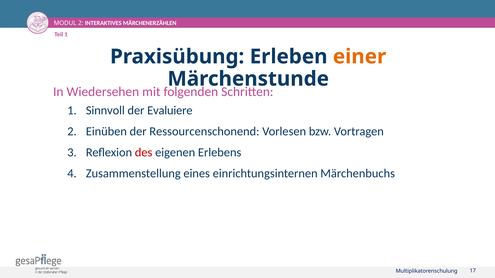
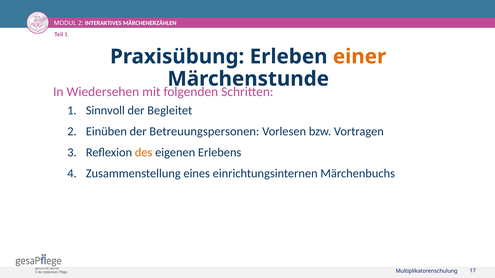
Evaluiere: Evaluiere -> Begleitet (170, 111)
Ressourcenschonend: Ressourcenschonend -> Betreuungspersonen (204, 132)
des colour: red -> orange (144, 153)
